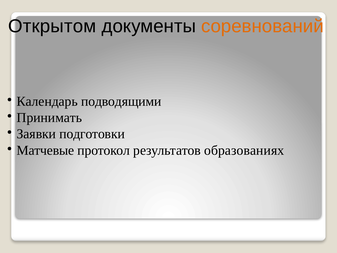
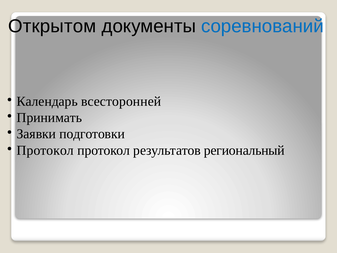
соревнований colour: orange -> blue (262, 26)
подводящими: подводящими -> всесторонней (121, 101)
Матчевые: Матчевые -> Протокол (45, 150)
образованиях: образованиях -> региональный (244, 150)
